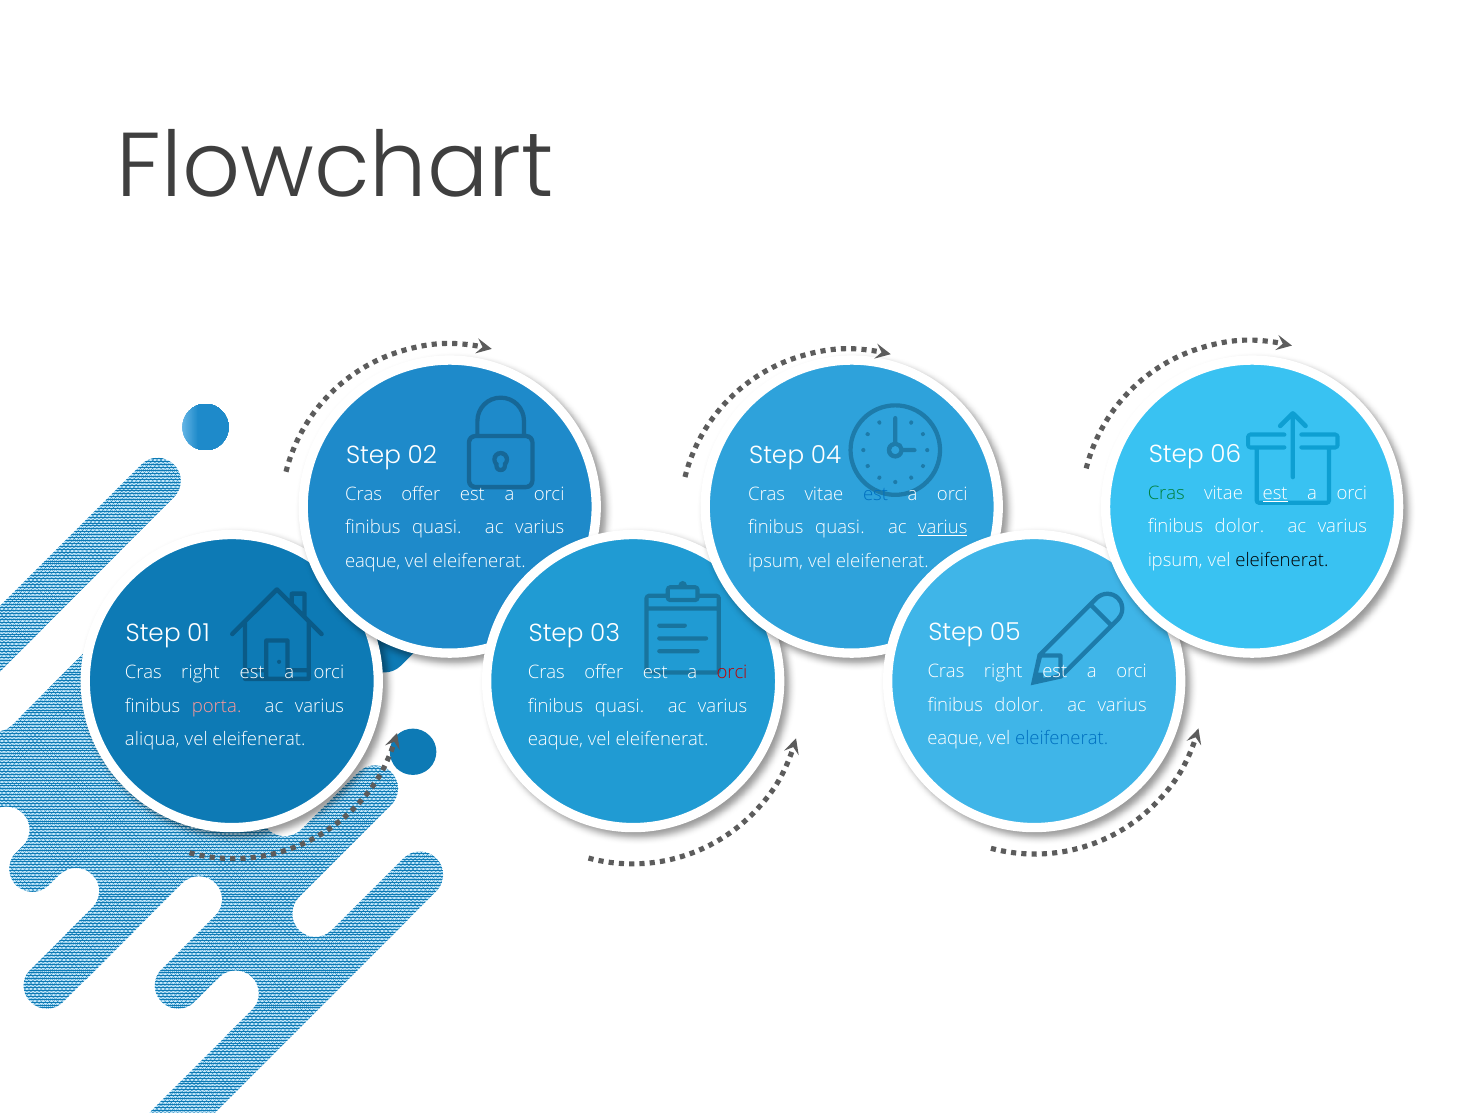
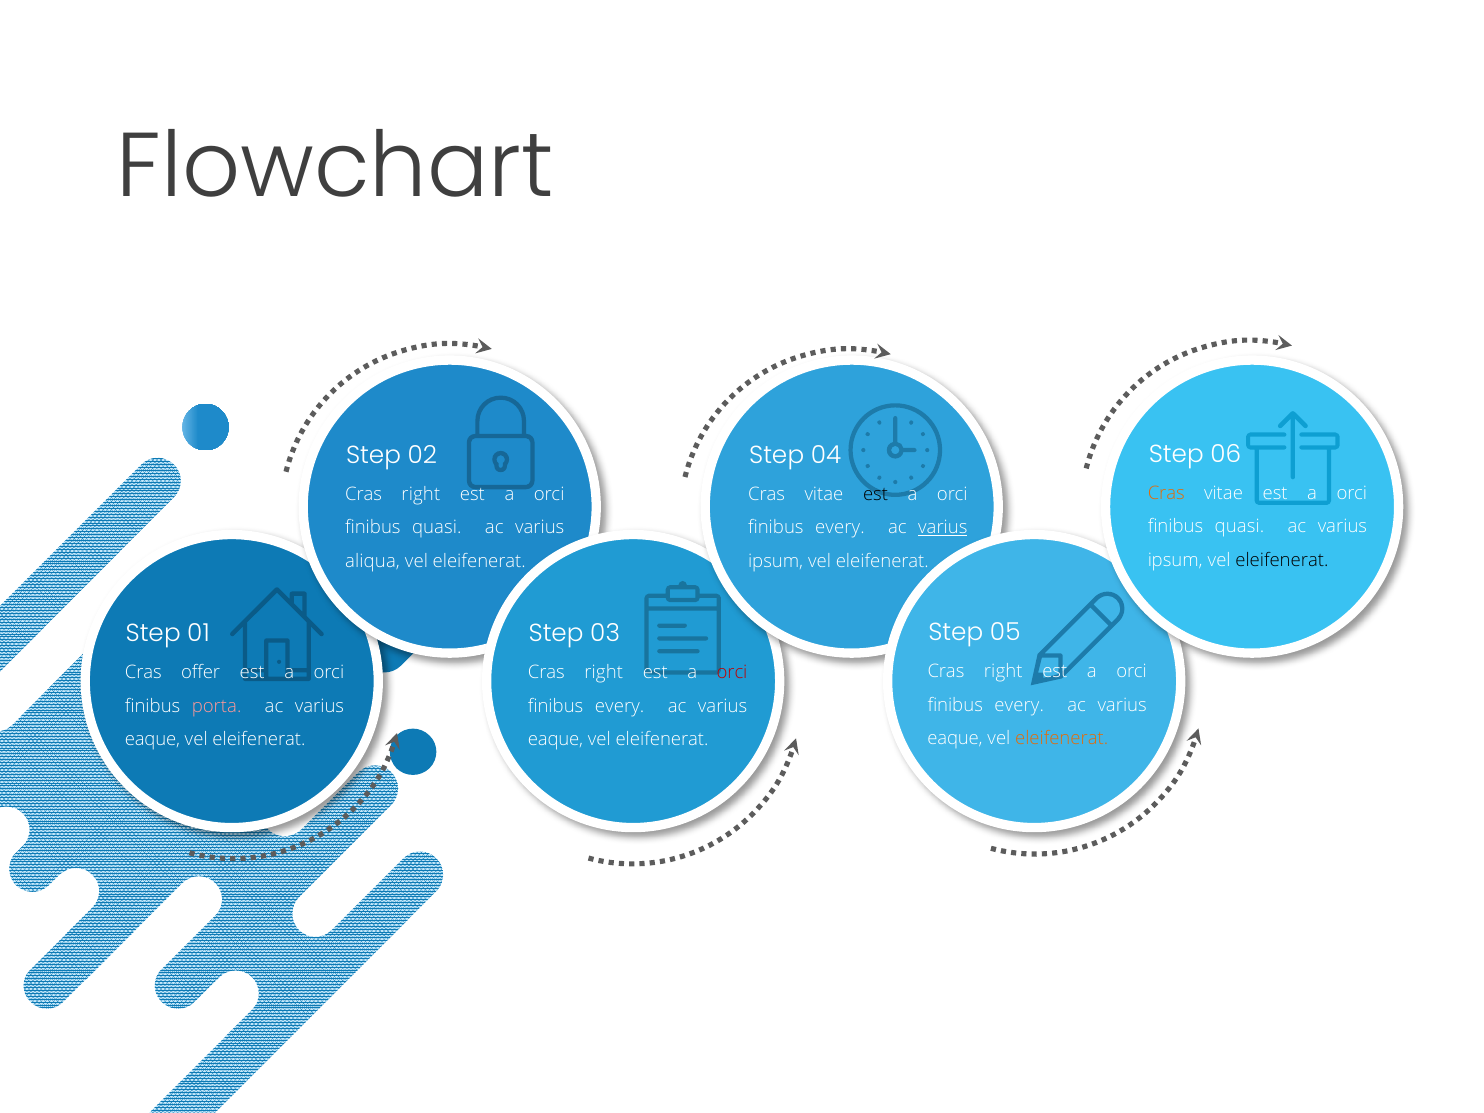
Cras colour: green -> orange (1166, 493)
est underline: present -> none (1275, 493)
offer: offer -> right (421, 494)
est colour: blue -> black (876, 494)
dolor: dolor -> quasi (1239, 527)
quasi: quasi -> every (840, 528)
eaque: eaque -> aliqua (373, 561)
right: right -> offer (201, 673)
offer: offer -> right (604, 673)
dolor: dolor -> every (1019, 705)
quasi: quasi -> every (620, 706)
eleifenerat colour: blue -> orange (1062, 739)
aliqua: aliqua -> eaque (152, 740)
